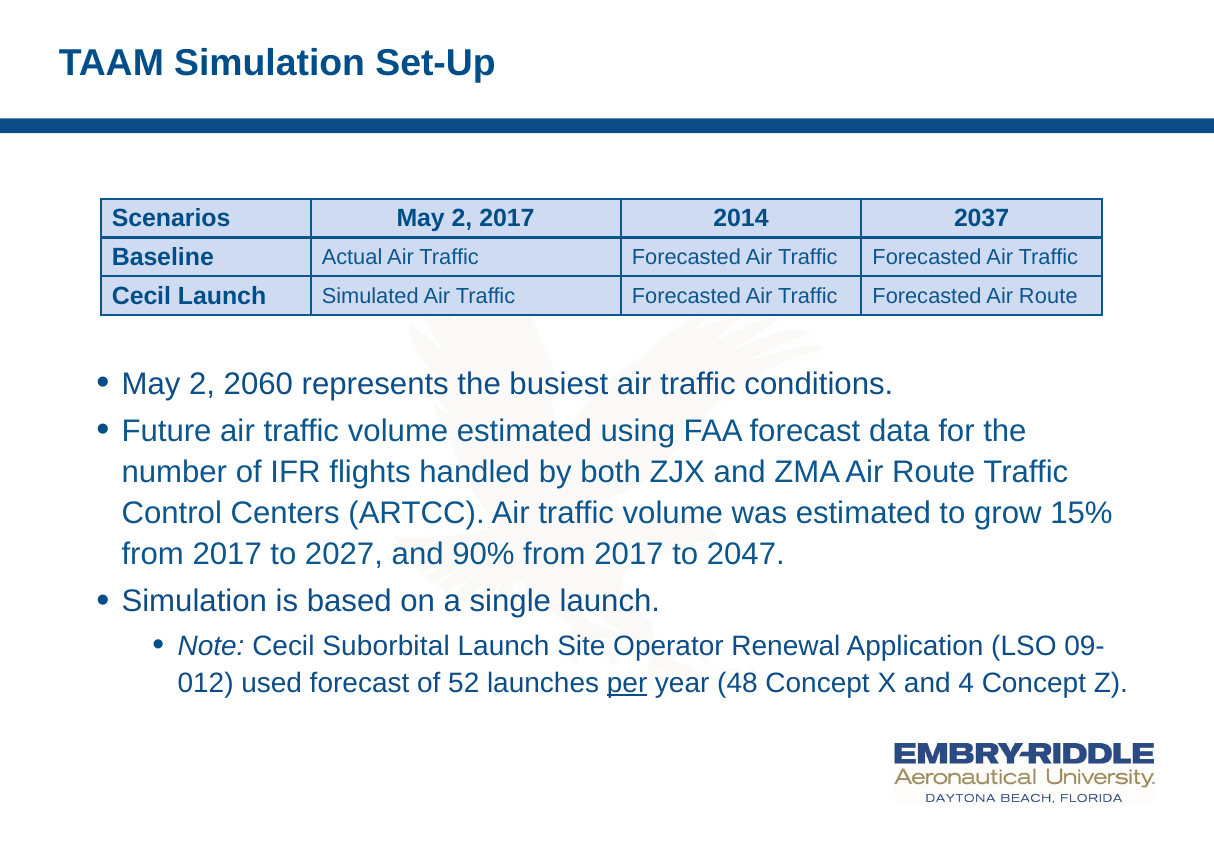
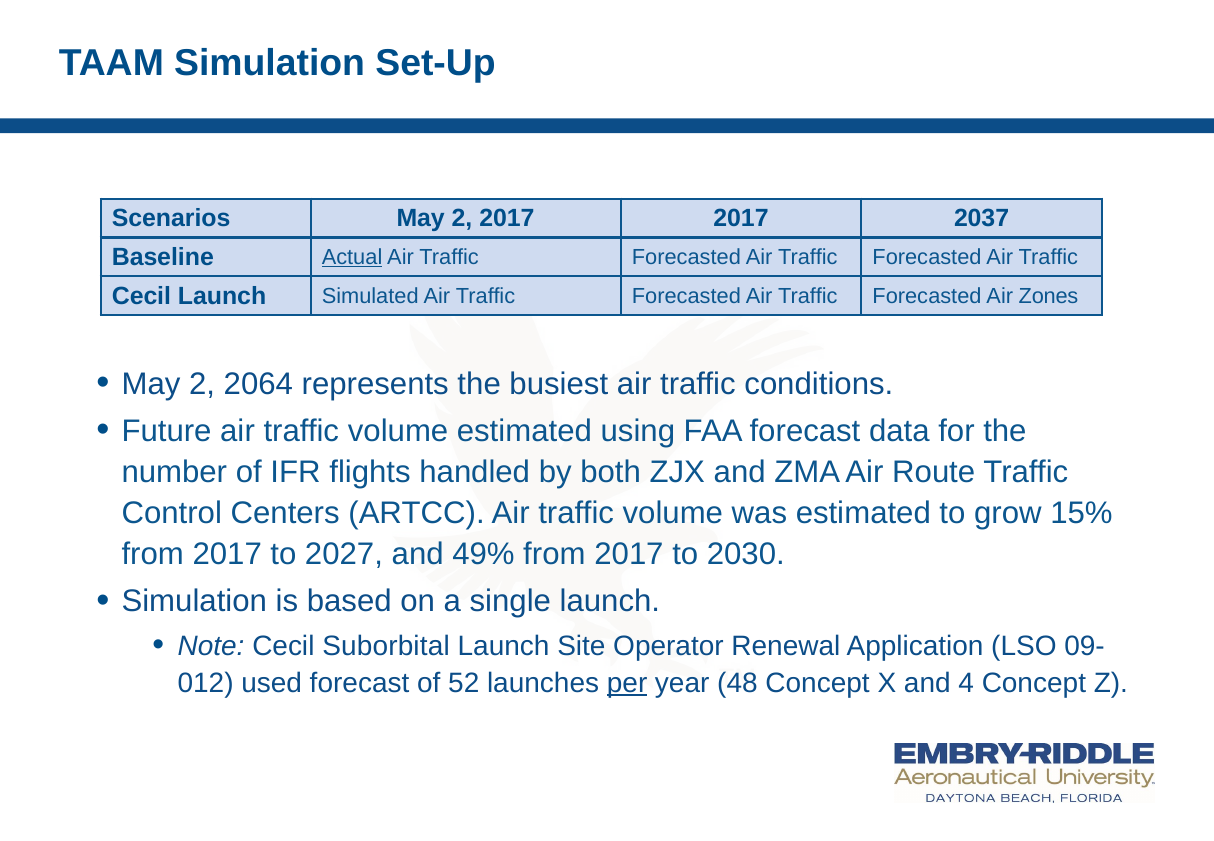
2017 2014: 2014 -> 2017 (741, 218)
Actual underline: none -> present (352, 257)
Forecasted Air Route: Route -> Zones (1049, 296)
2060: 2060 -> 2064 (258, 383)
90%: 90% -> 49% (483, 554)
2047: 2047 -> 2030 (746, 554)
